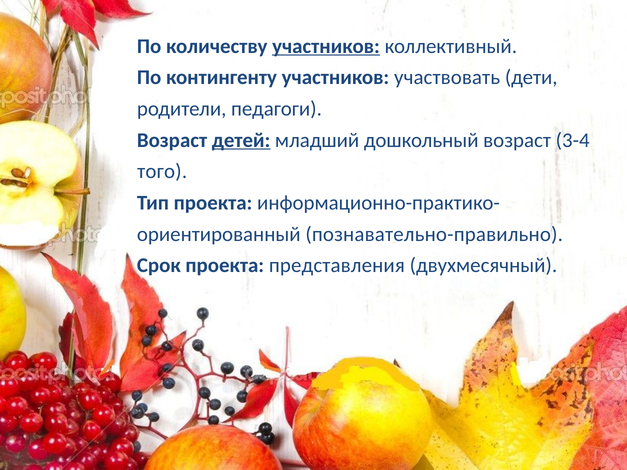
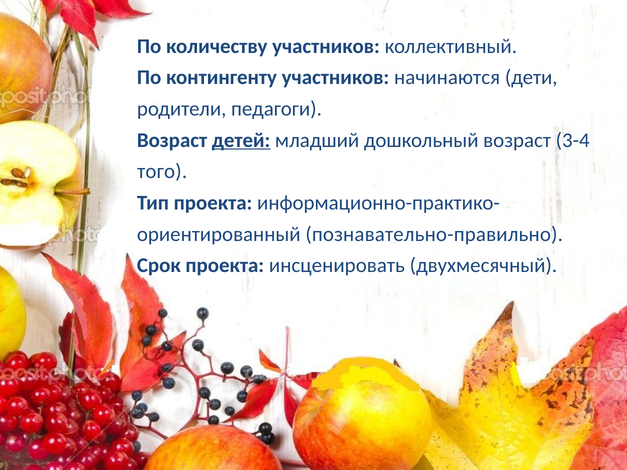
участников underline: present -> none (326, 46)
участвовать: участвовать -> начинаются (447, 77)
представления: представления -> инсценировать (337, 266)
